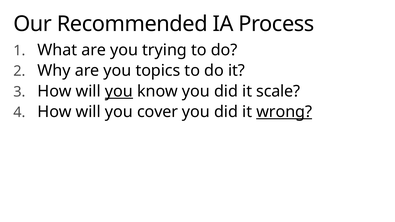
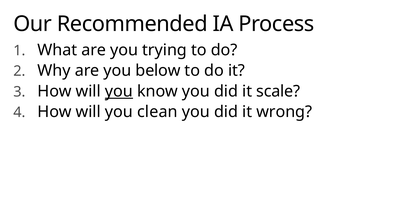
topics: topics -> below (158, 71)
cover: cover -> clean (157, 112)
wrong underline: present -> none (284, 112)
